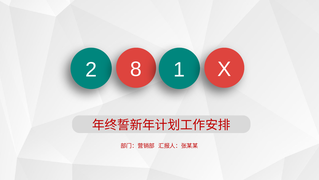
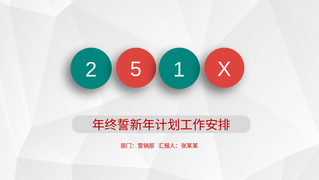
8: 8 -> 5 (136, 69)
